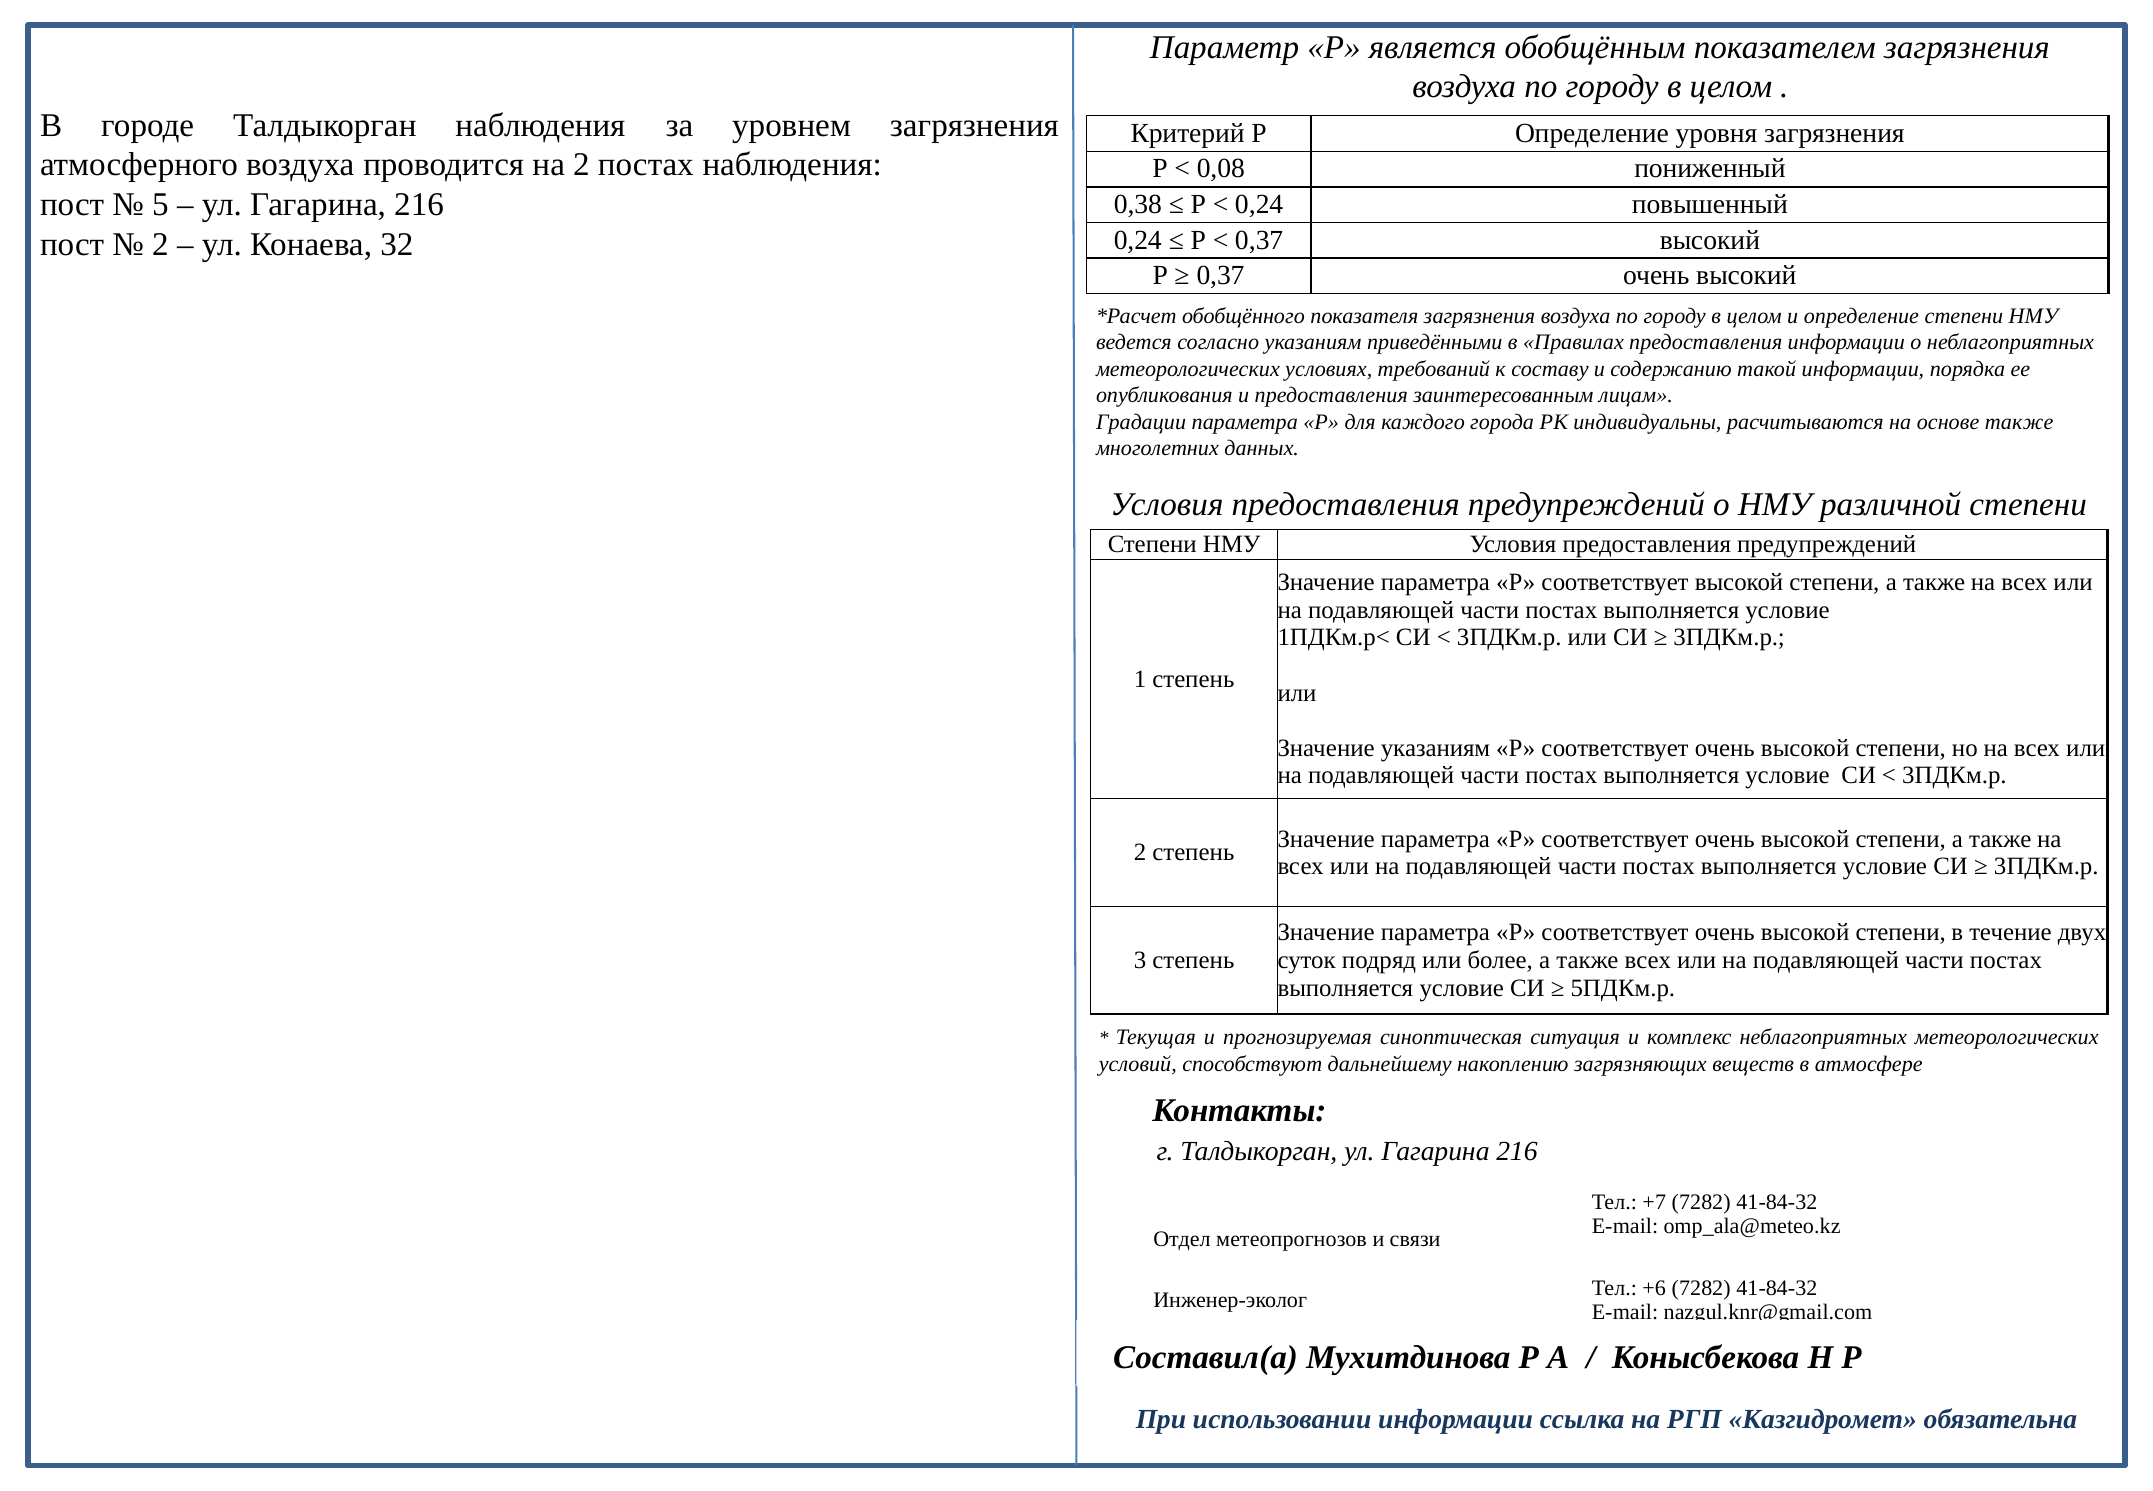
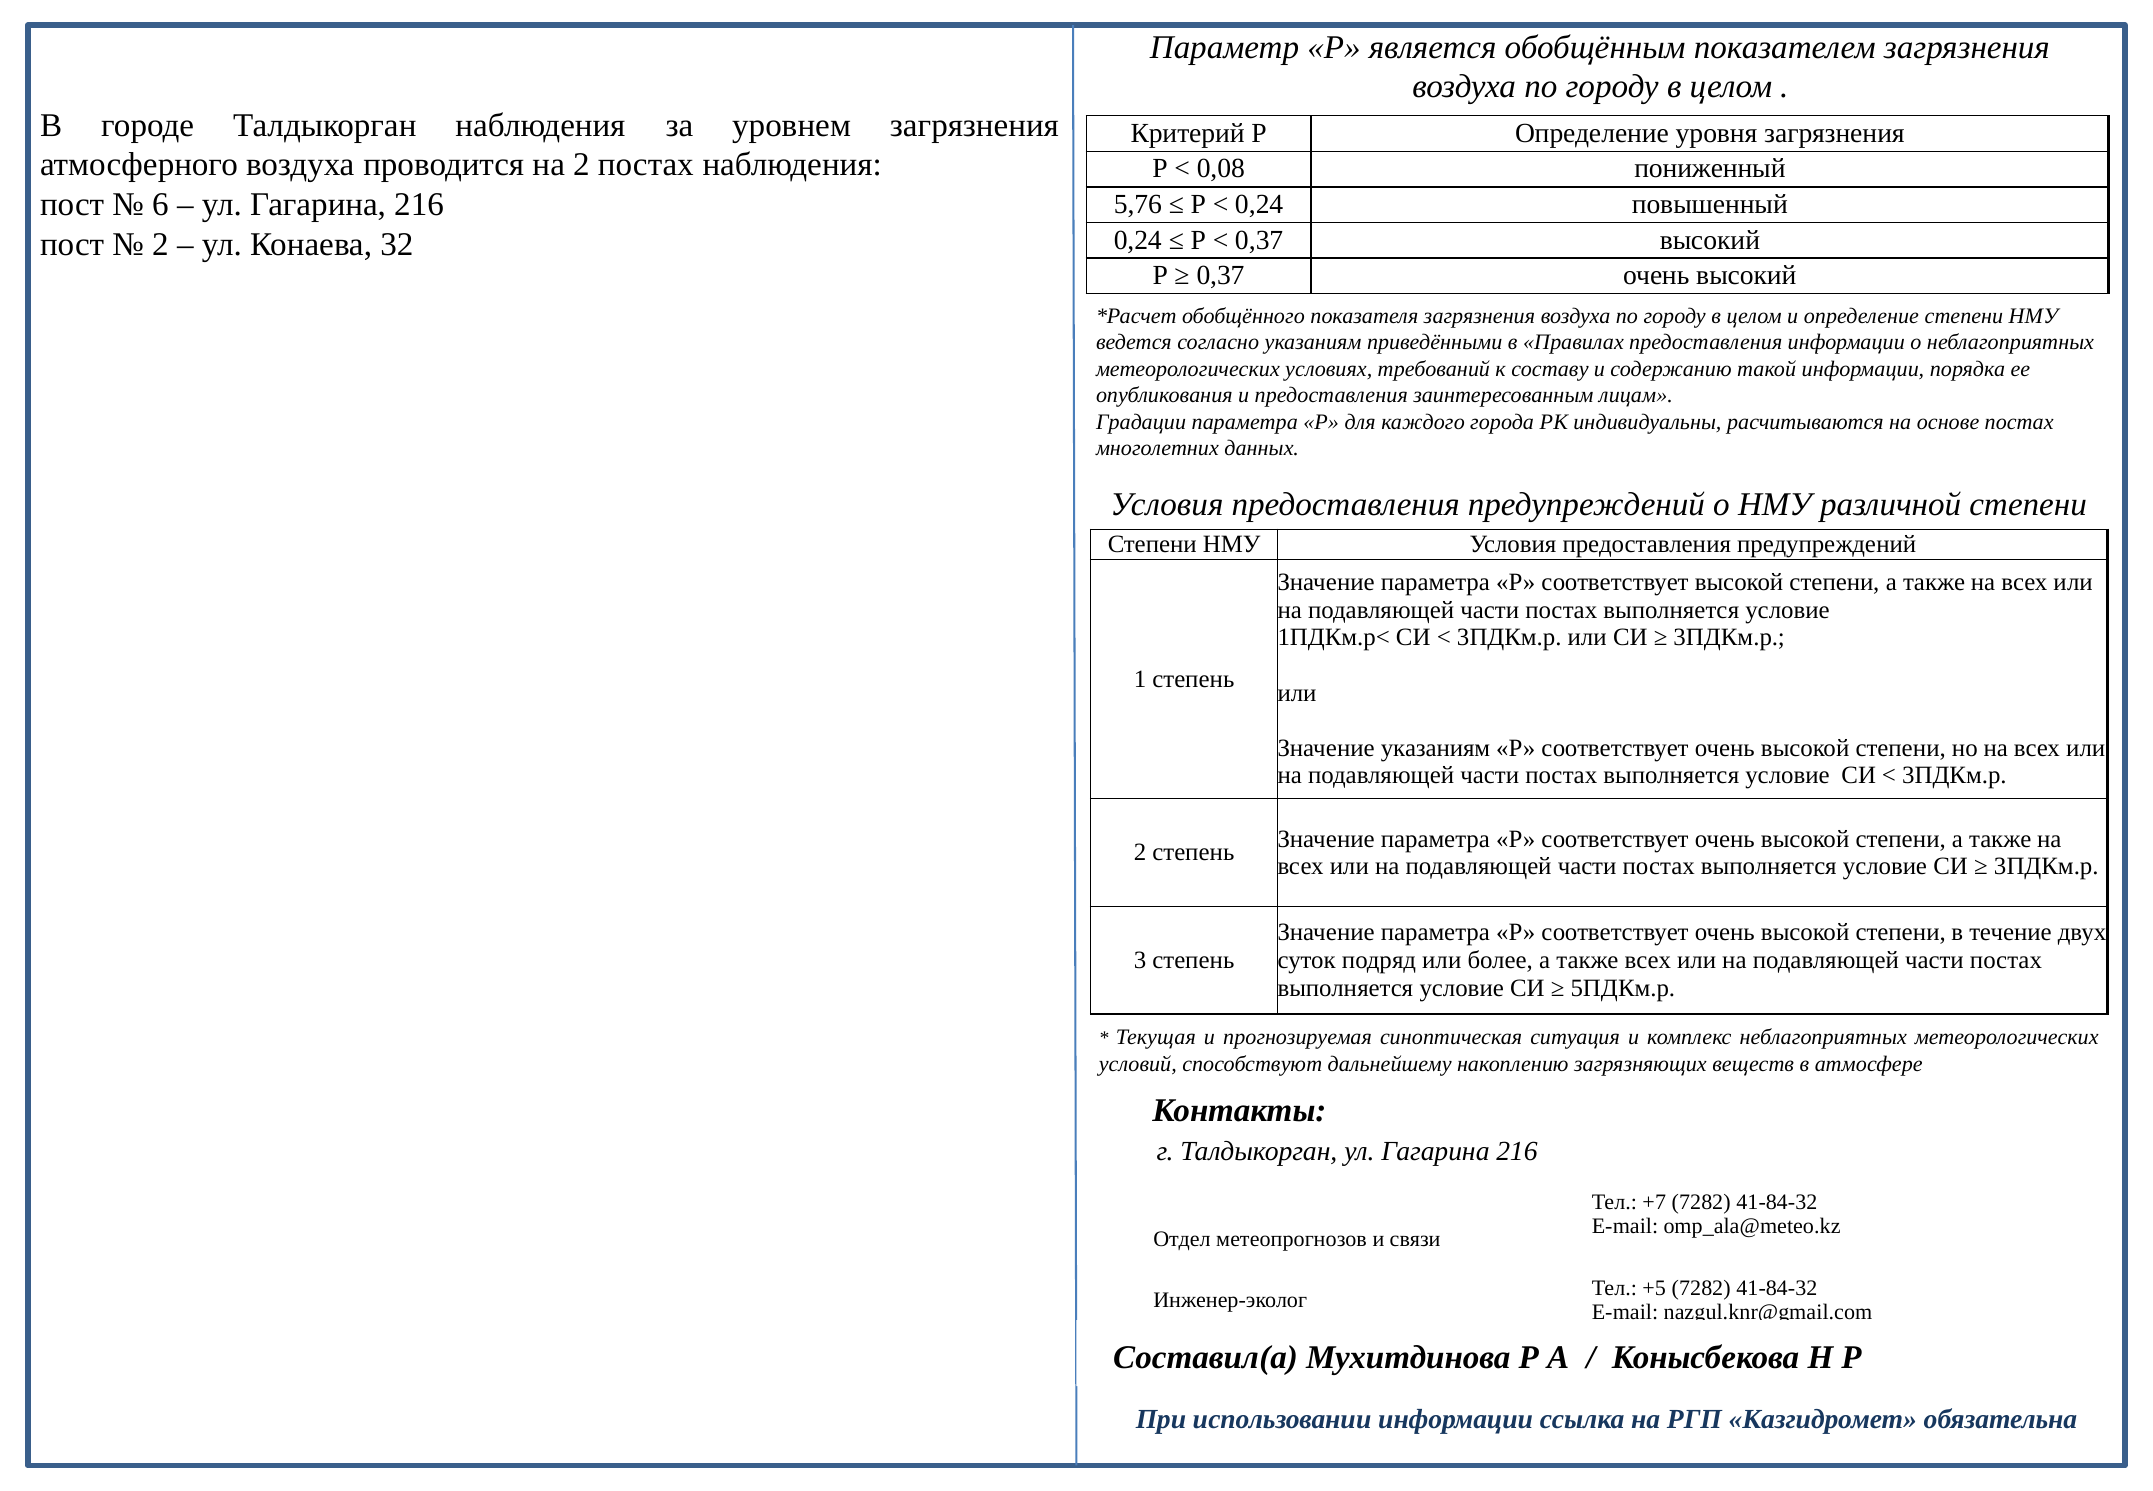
5: 5 -> 6 (160, 205)
0,38: 0,38 -> 5,76 (1138, 204)
основе также: также -> постах (2019, 422)
+6: +6 -> +5 (1654, 1288)
